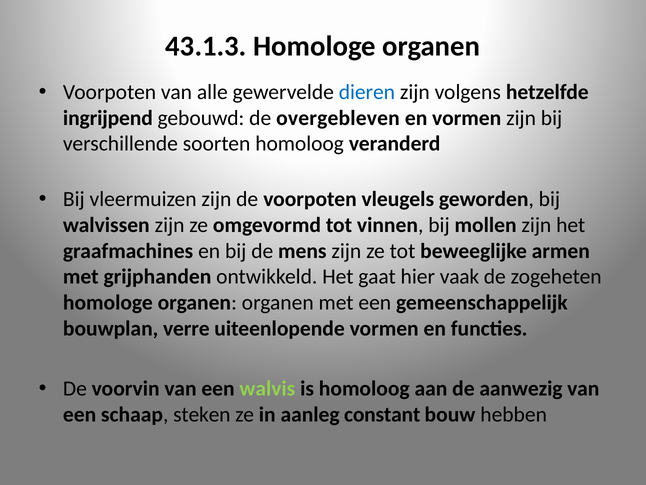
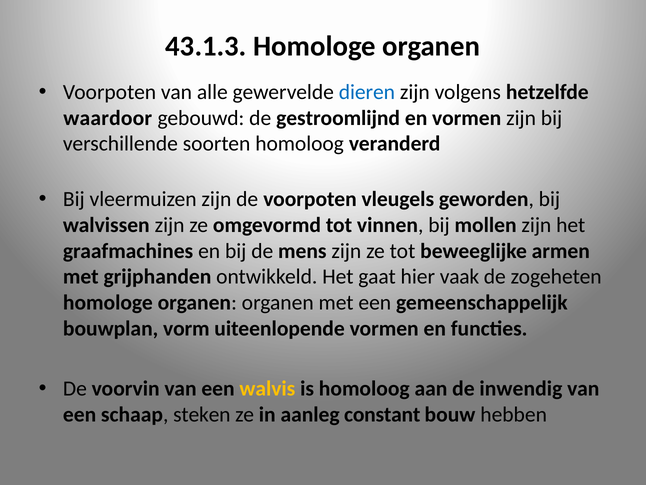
ingrijpend: ingrijpend -> waardoor (108, 118)
overgebleven: overgebleven -> gestroomlijnd (338, 118)
verre: verre -> vorm (186, 328)
walvis colour: light green -> yellow (267, 388)
aanwezig: aanwezig -> inwendig (521, 388)
